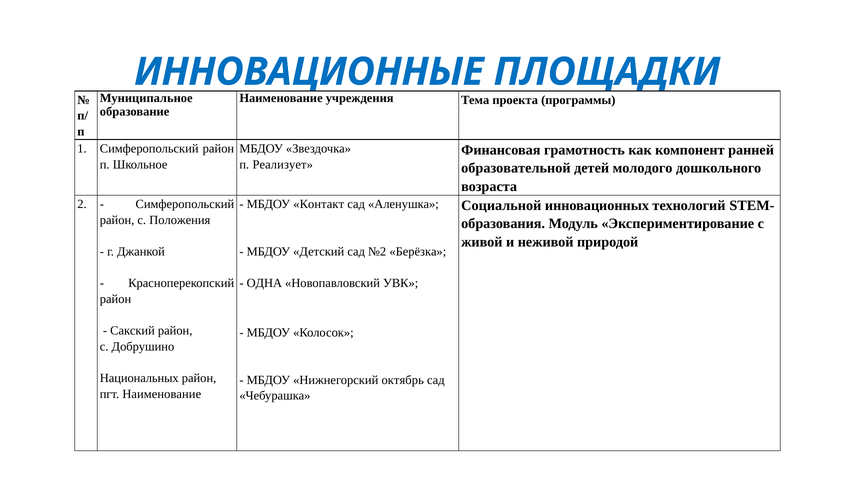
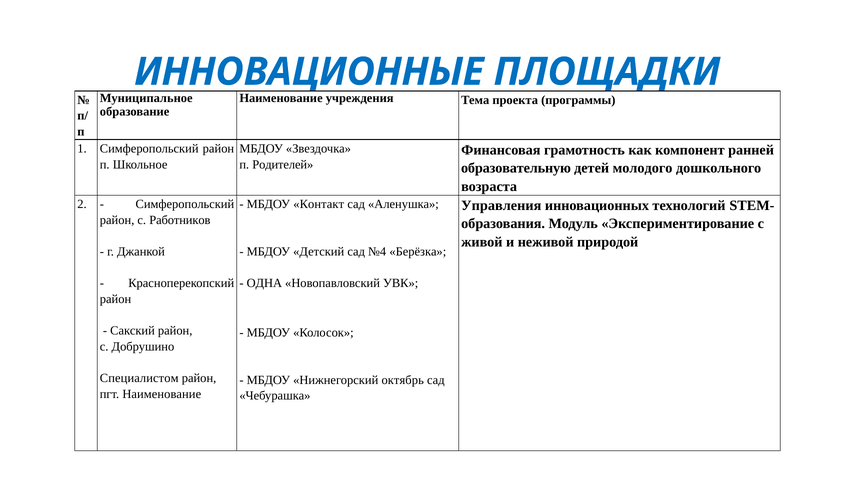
Реализует: Реализует -> Родителей (283, 164)
образовательной: образовательной -> образовательную (516, 168)
Социальной: Социальной -> Управления (501, 206)
Положения: Положения -> Работников (180, 220)
№2: №2 -> №4 (377, 252)
Национальных: Национальных -> Специалистом (139, 378)
